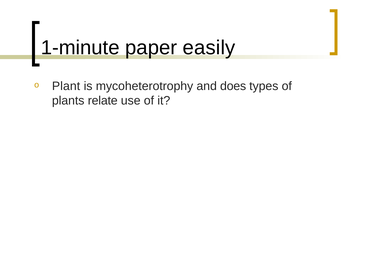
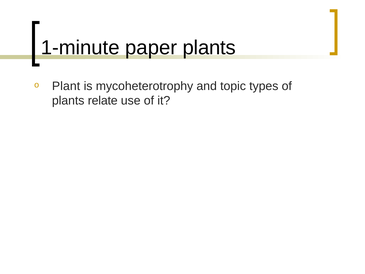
paper easily: easily -> plants (209, 48)
does: does -> topic (233, 86)
